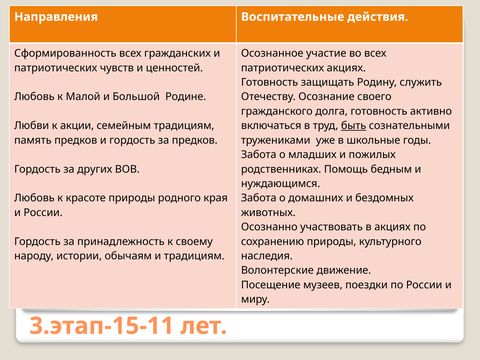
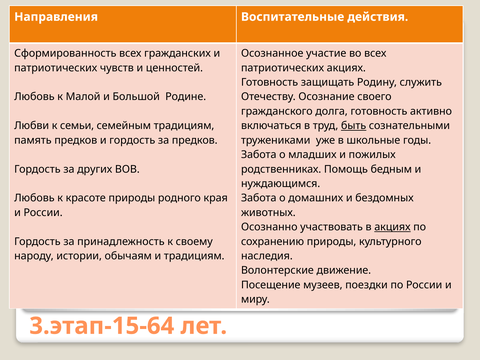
акции: акции -> семьи (77, 126)
акциях underline: none -> present (392, 227)
3.этап-15-11: 3.этап-15-11 -> 3.этап-15-64 (102, 326)
